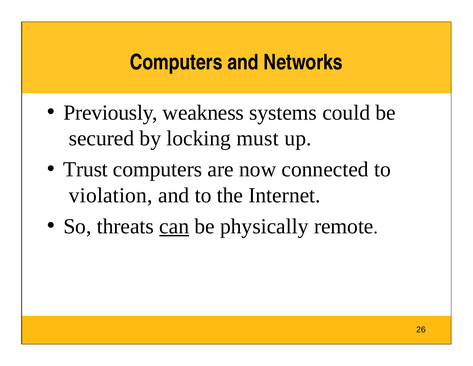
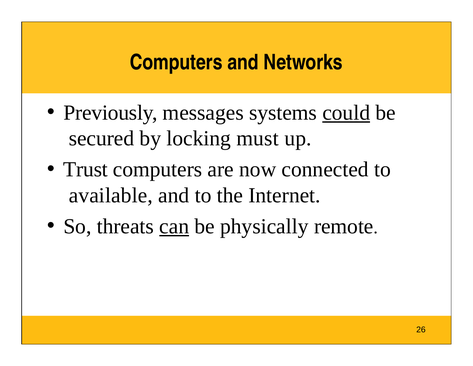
weakness: weakness -> messages (203, 113)
could underline: none -> present (346, 113)
violation: violation -> available (111, 195)
